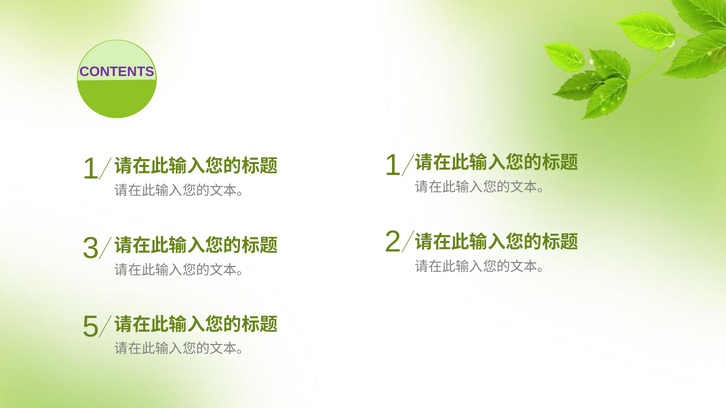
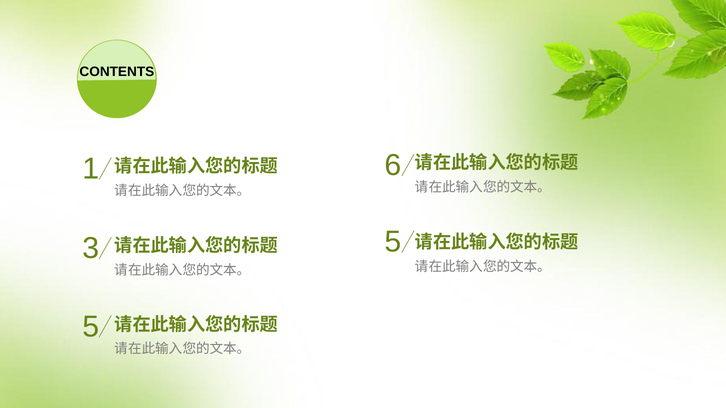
CONTENTS colour: purple -> black (117, 72)
1 1: 1 -> 6 (393, 165)
3 2: 2 -> 5 (393, 242)
